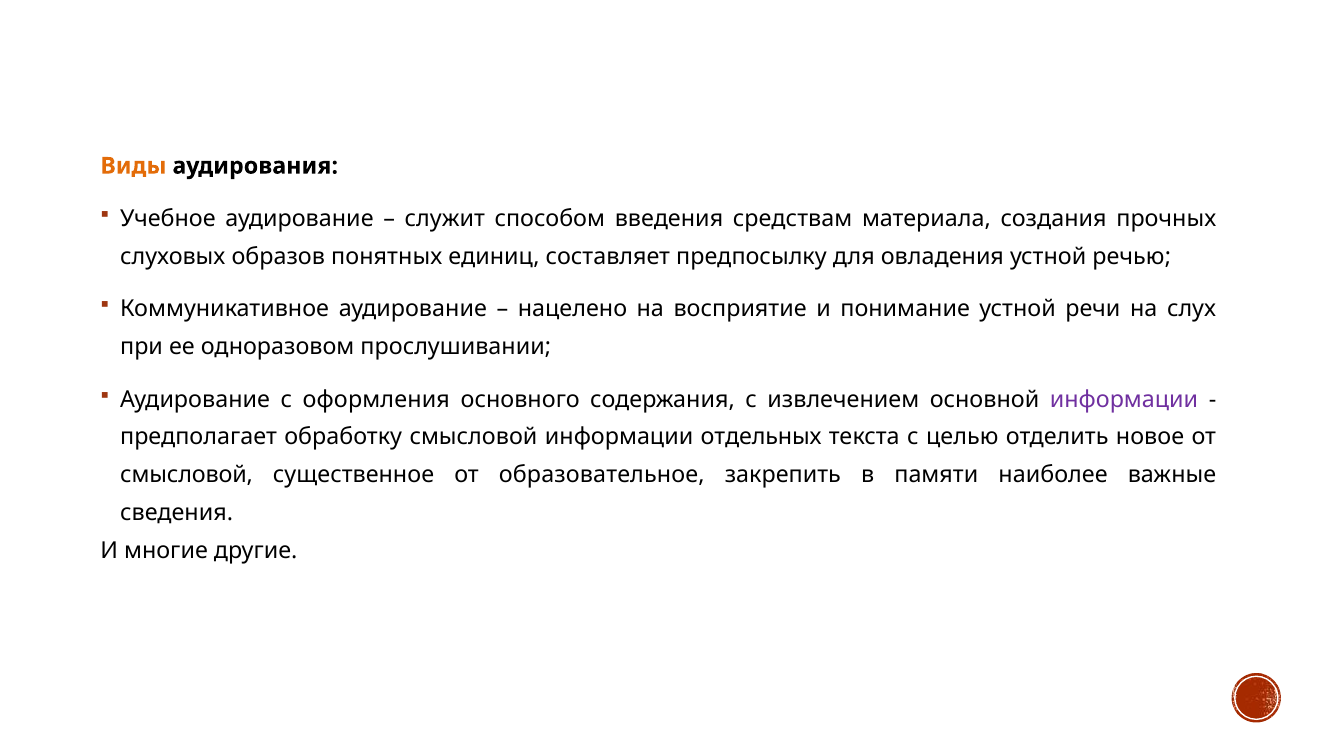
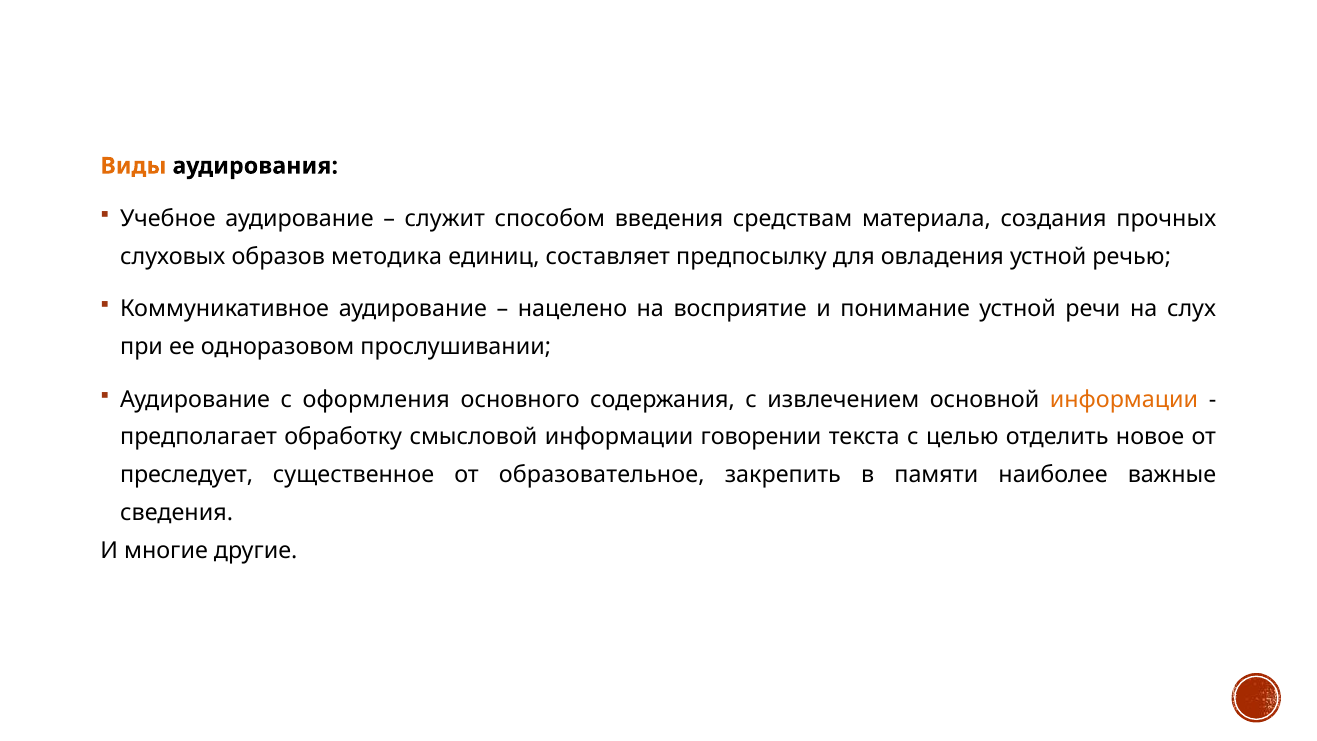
понятных: понятных -> методика (387, 256)
информации colour: purple -> orange (1124, 399)
отдельных: отдельных -> говорении (761, 437)
смысловой: смысловой -> преследует (187, 475)
